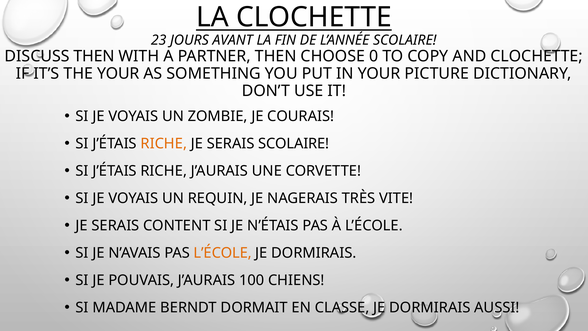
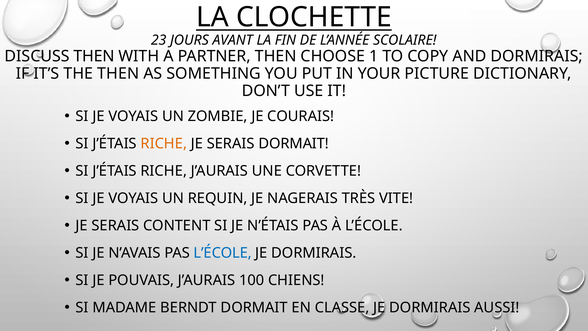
0: 0 -> 1 (374, 56)
AND CLOCHETTE: CLOCHETTE -> DORMIRAIS (537, 56)
THE YOUR: YOUR -> THEN (118, 74)
SERAIS SCOLAIRE: SCOLAIRE -> DORMAIT (294, 144)
L’ÉCOLE colour: orange -> blue (223, 253)
